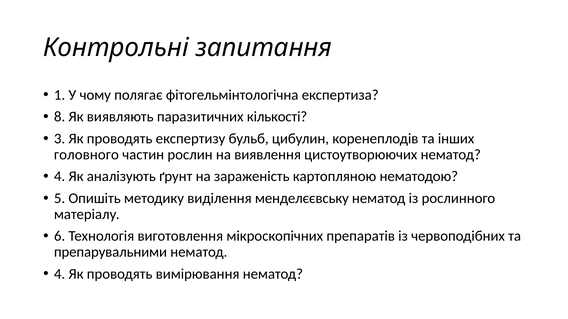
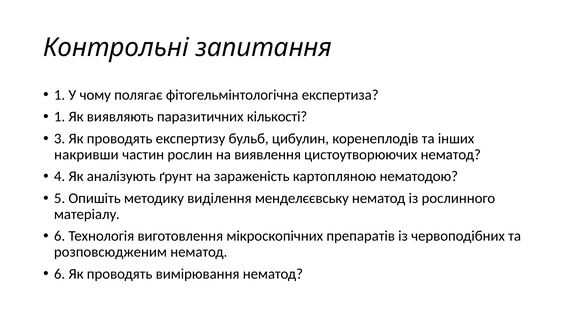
8: 8 -> 1 (60, 117)
головного: головного -> накривши (86, 155)
препарувальними: препарувальними -> розповсюдженим (110, 252)
4: 4 -> 6 (60, 274)
